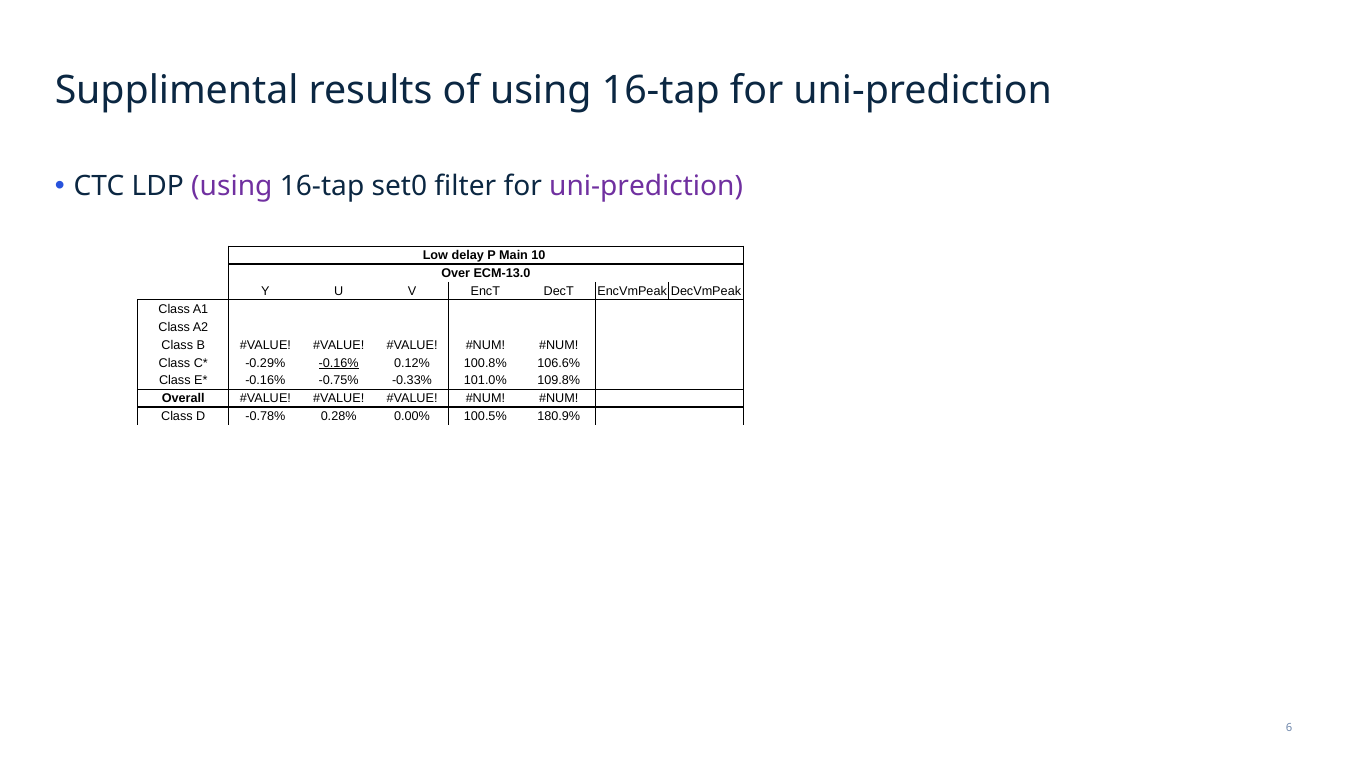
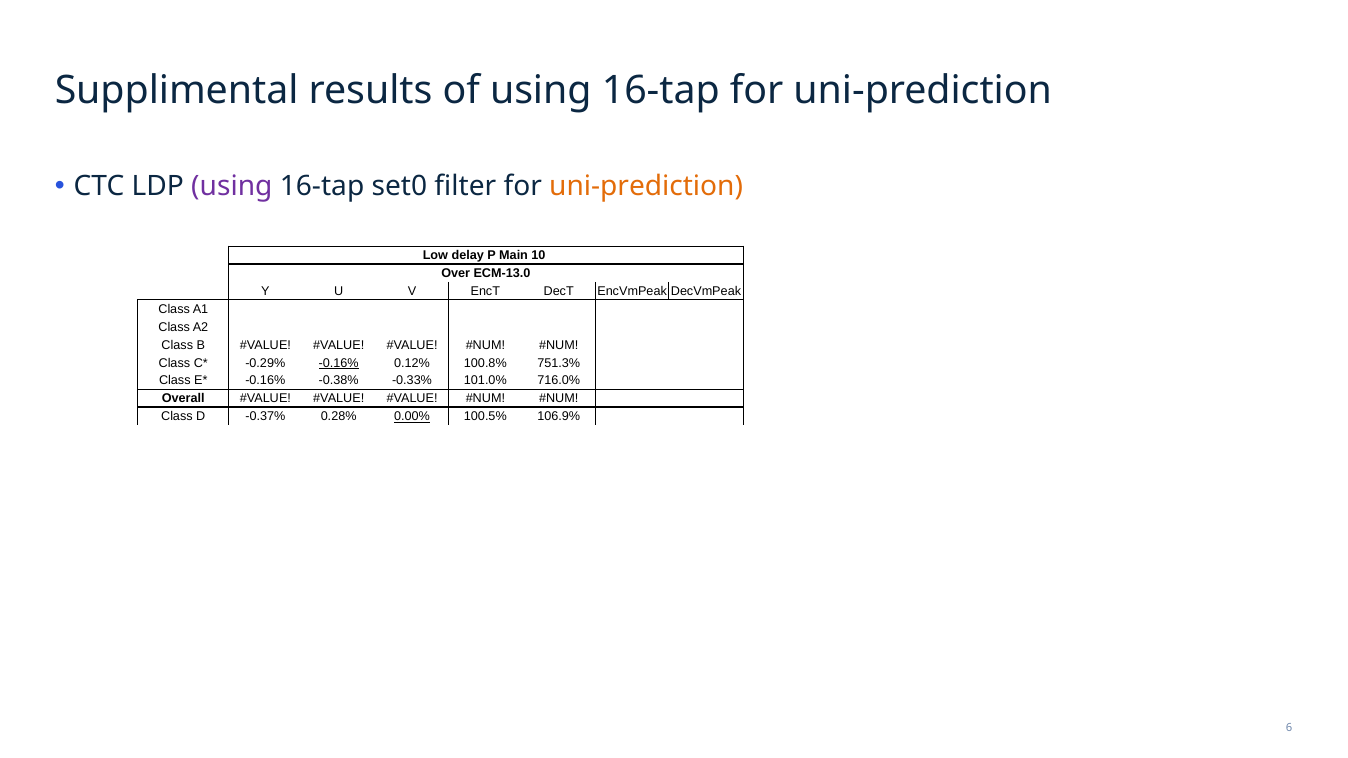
uni-prediction colour: purple -> orange (646, 186)
106.6%: 106.6% -> 751.3% (559, 363)
-0.75%: -0.75% -> -0.38% (339, 381)
109.8%: 109.8% -> 716.0% (559, 381)
-0.78%: -0.78% -> -0.37% (265, 417)
0.00% underline: none -> present (412, 417)
180.9%: 180.9% -> 106.9% (559, 417)
